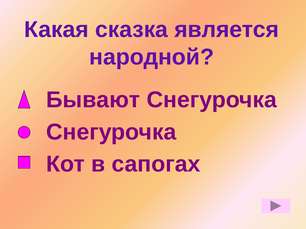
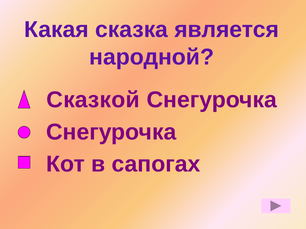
Бывают: Бывают -> Сказкой (93, 100)
